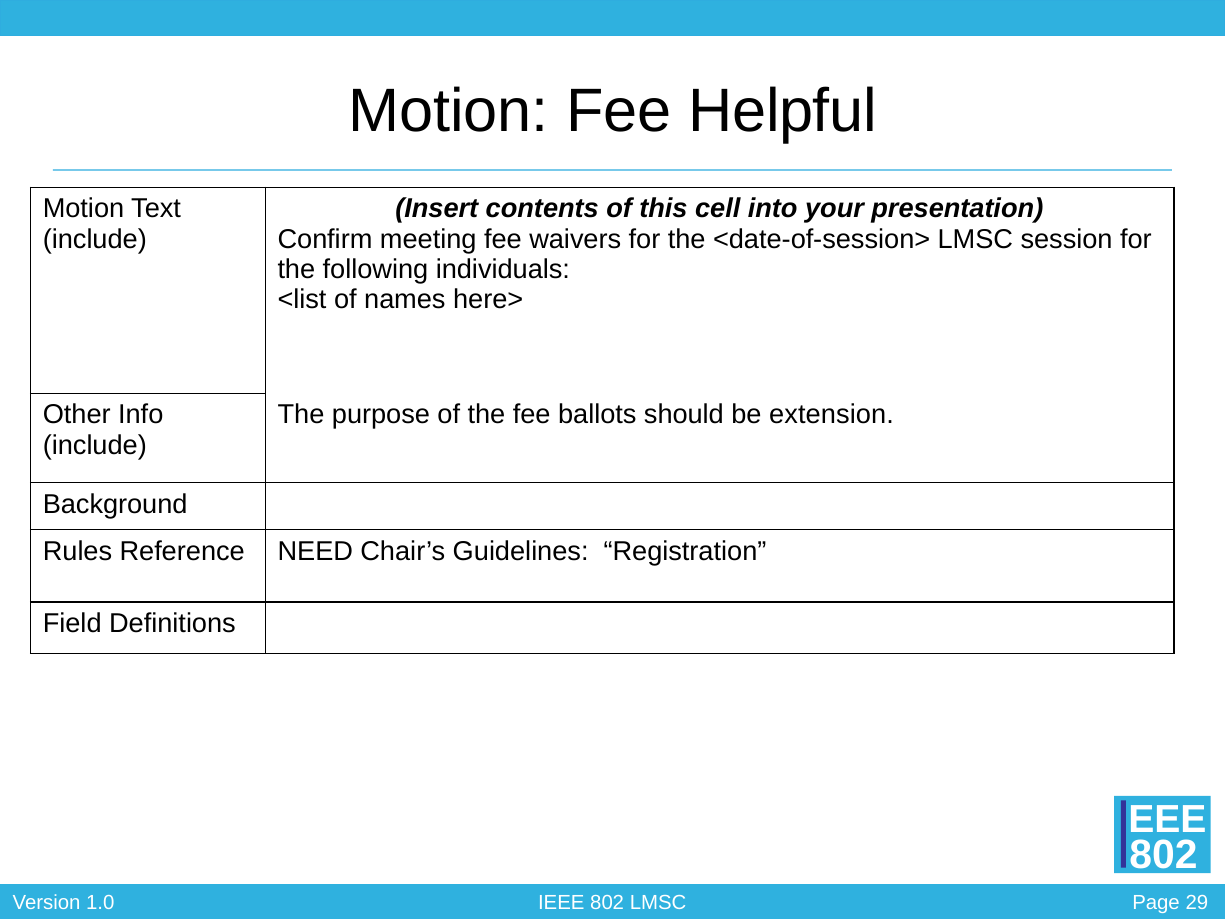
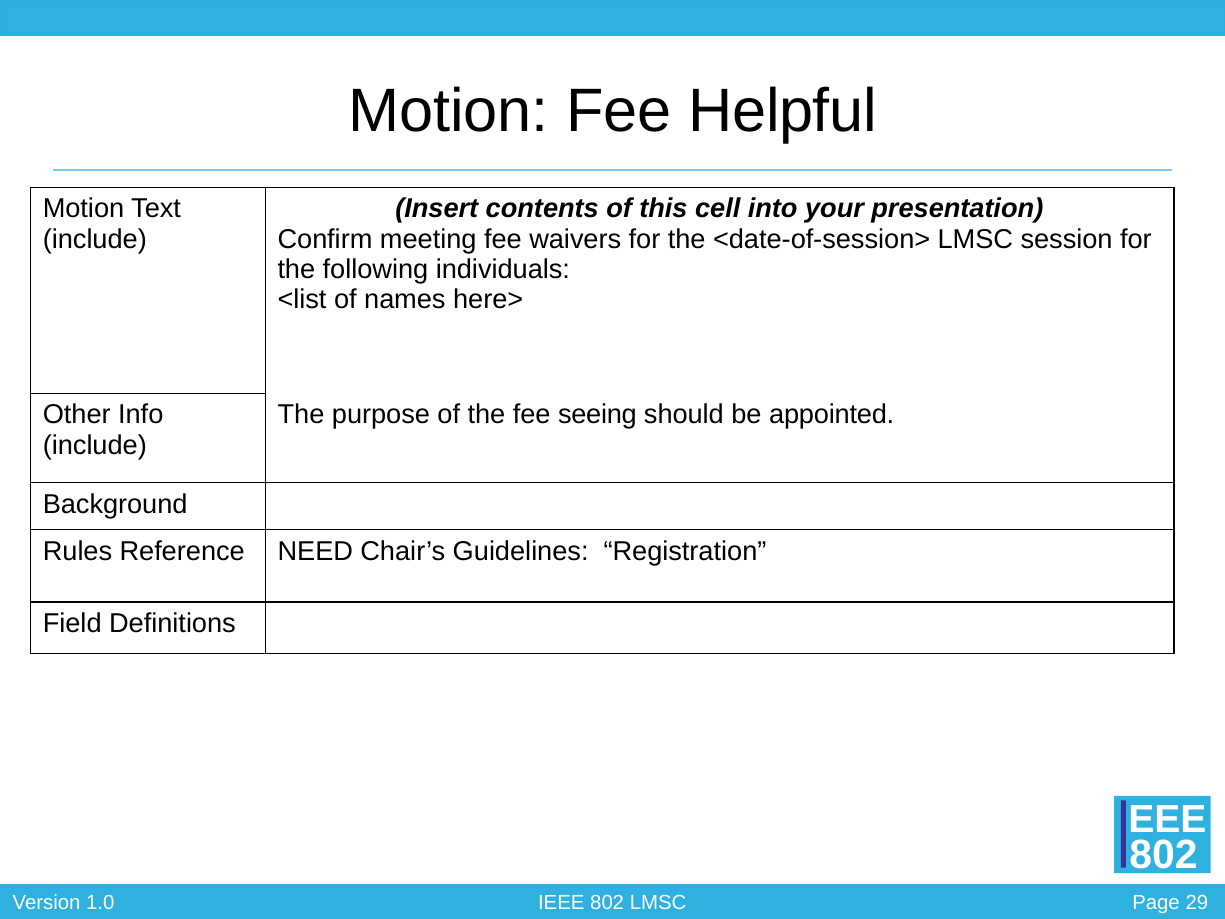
ballots: ballots -> seeing (597, 415)
extension: extension -> appointed (832, 415)
